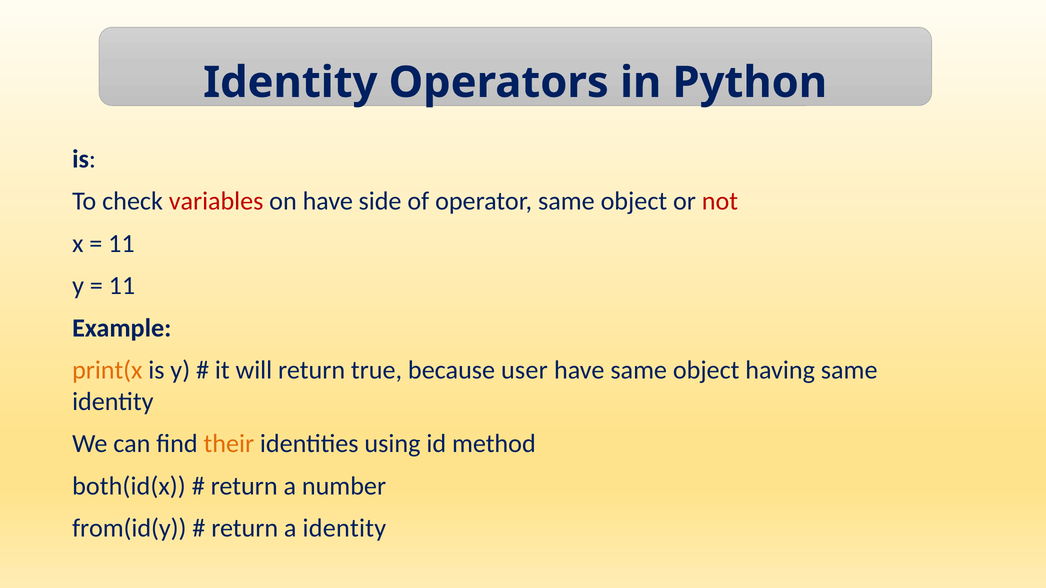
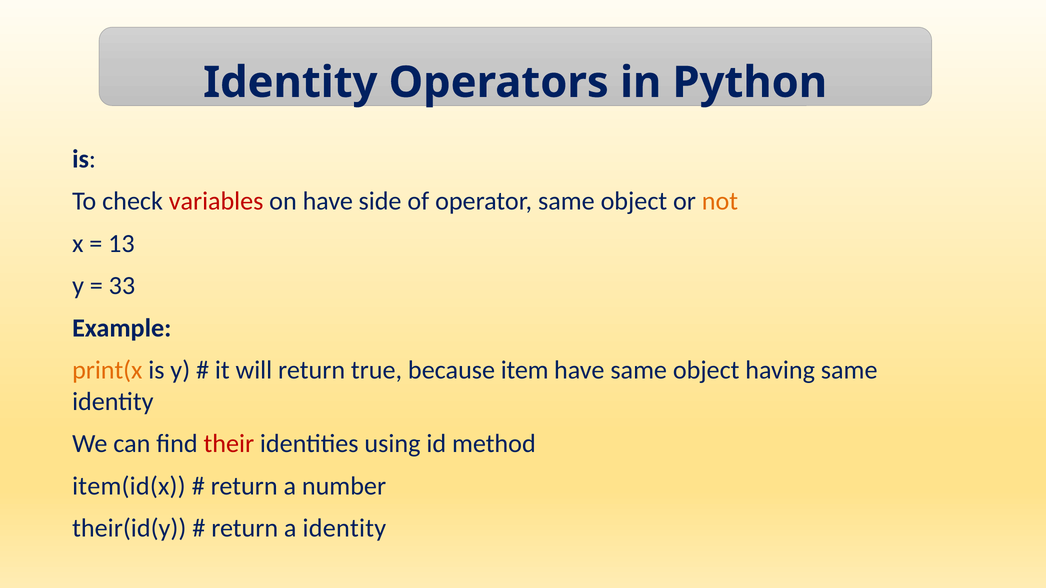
not colour: red -> orange (720, 201)
11: 11 -> 13 (121, 244)
11: 11 -> 33 (122, 286)
user: user -> item (525, 370)
their colour: orange -> red (229, 444)
both(id(x: both(id(x -> item(id(x (129, 486)
from(id(y: from(id(y -> their(id(y (129, 529)
